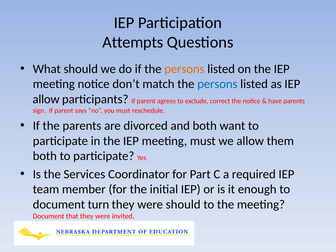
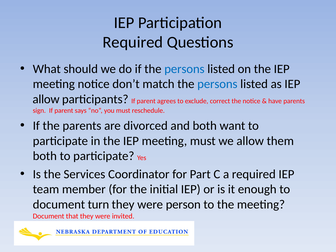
Attempts: Attempts -> Required (133, 42)
persons colour: orange -> blue (184, 69)
were should: should -> person (183, 204)
